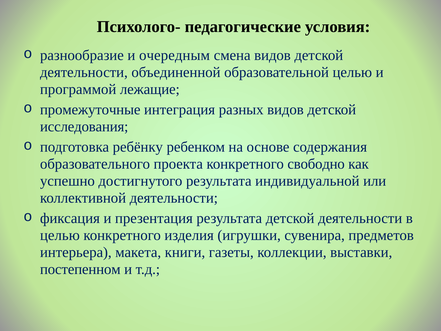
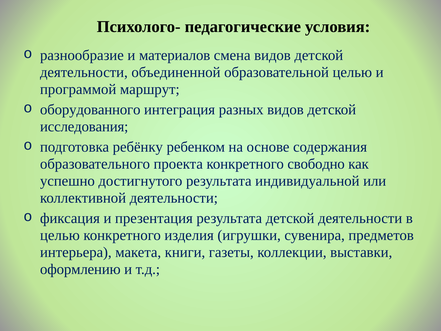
очередным: очередным -> материалов (175, 55)
лежащие: лежащие -> маршрут (150, 89)
промежуточные: промежуточные -> оборудованного (90, 110)
постепенном: постепенном -> оформлению (80, 269)
